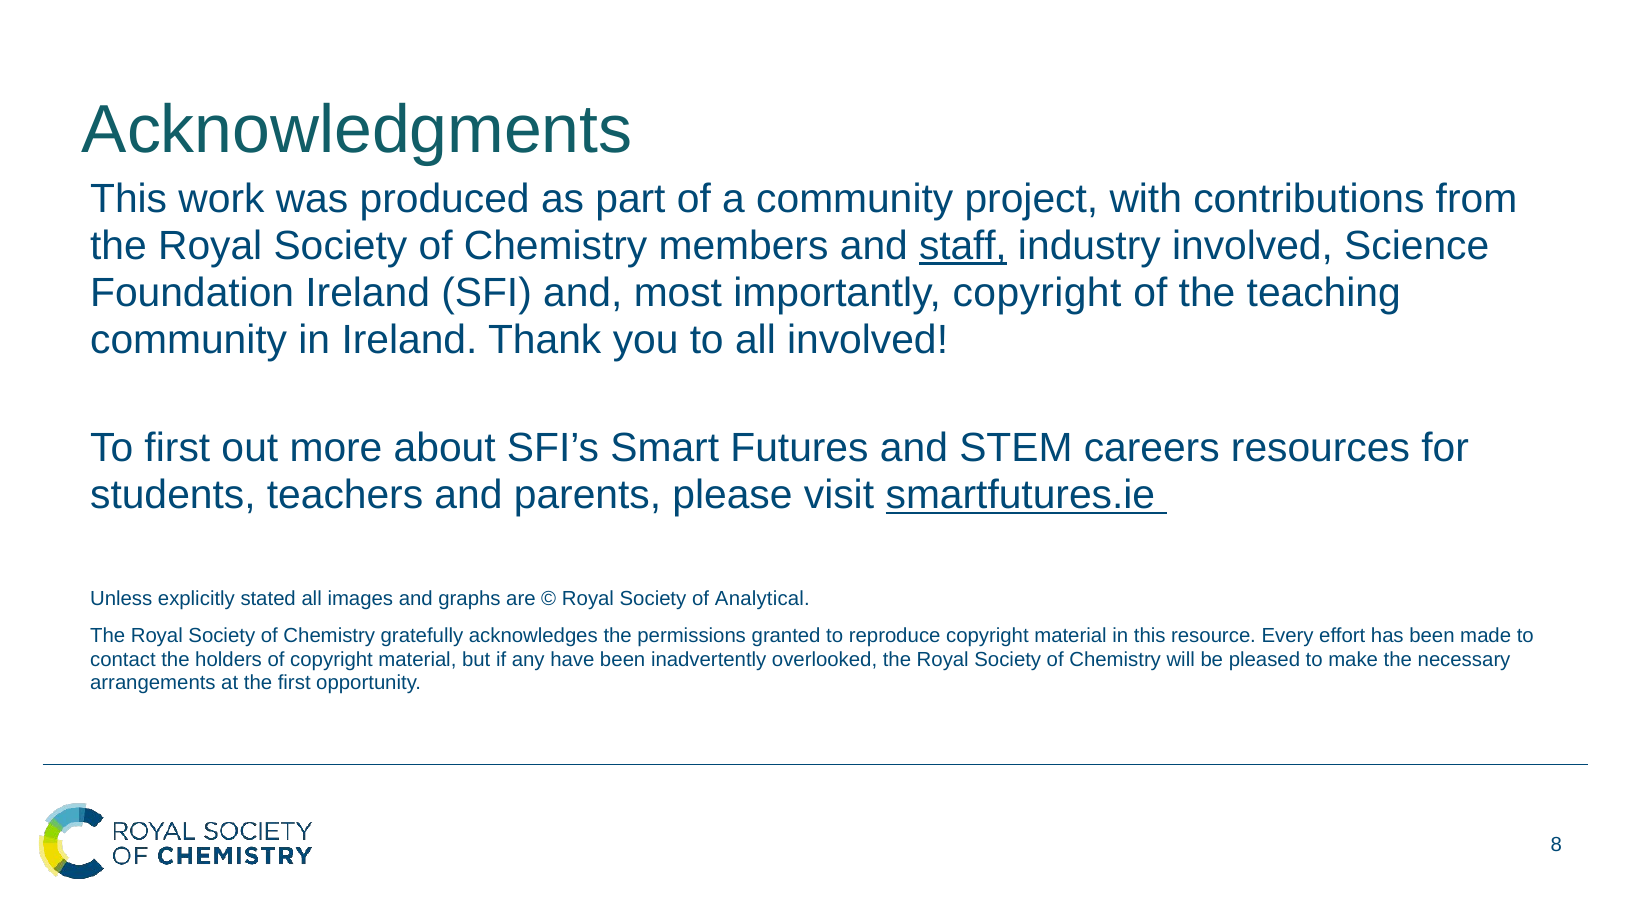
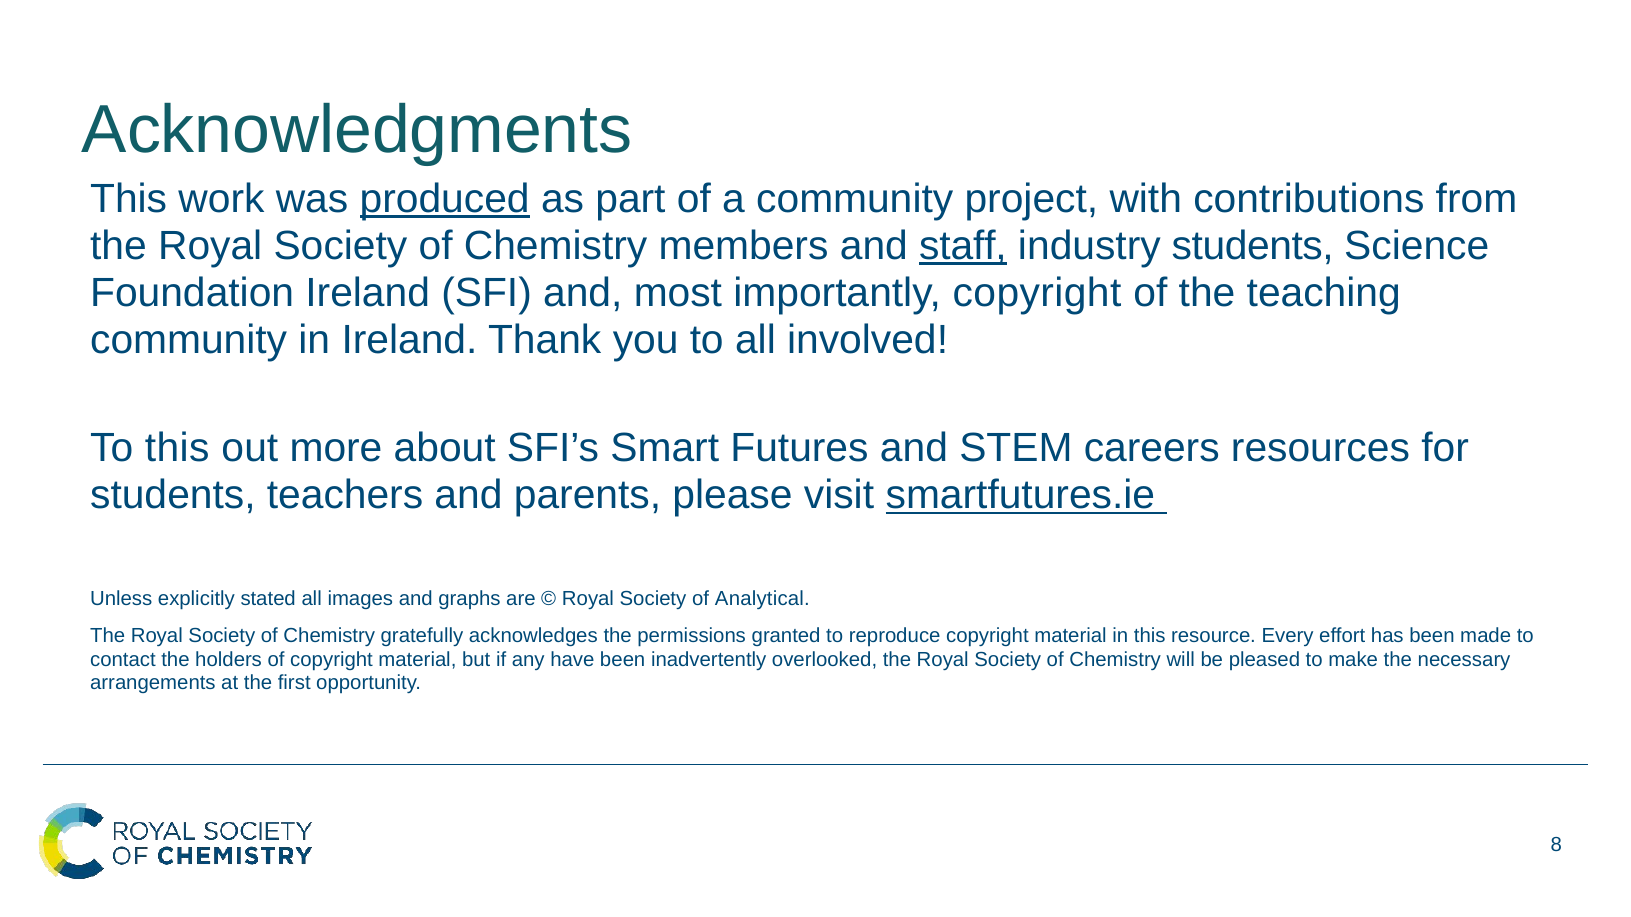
produced underline: none -> present (445, 199)
industry involved: involved -> students (1253, 246)
To first: first -> this (177, 448)
